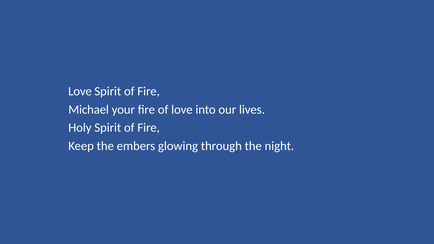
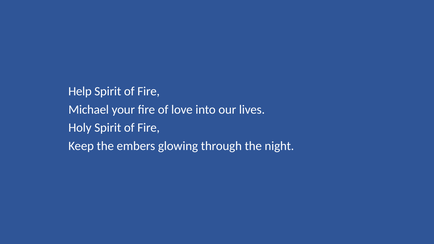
Love: Love -> Help (80, 92)
